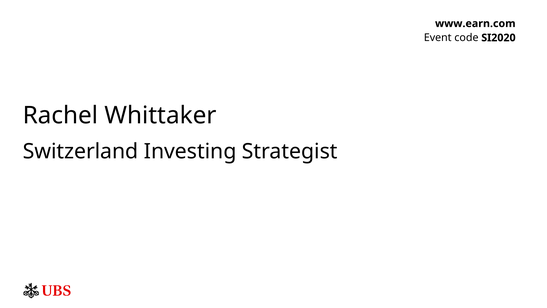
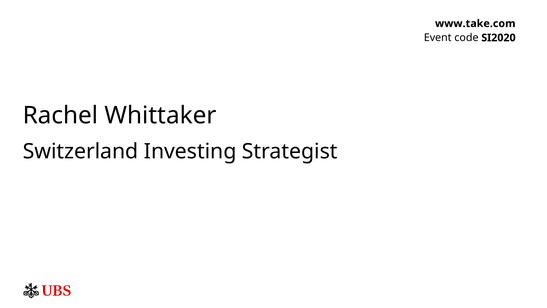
www.earn.com: www.earn.com -> www.take.com (475, 24)
